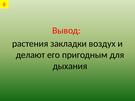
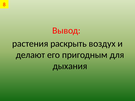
закладки: закладки -> раскрыть (69, 44)
